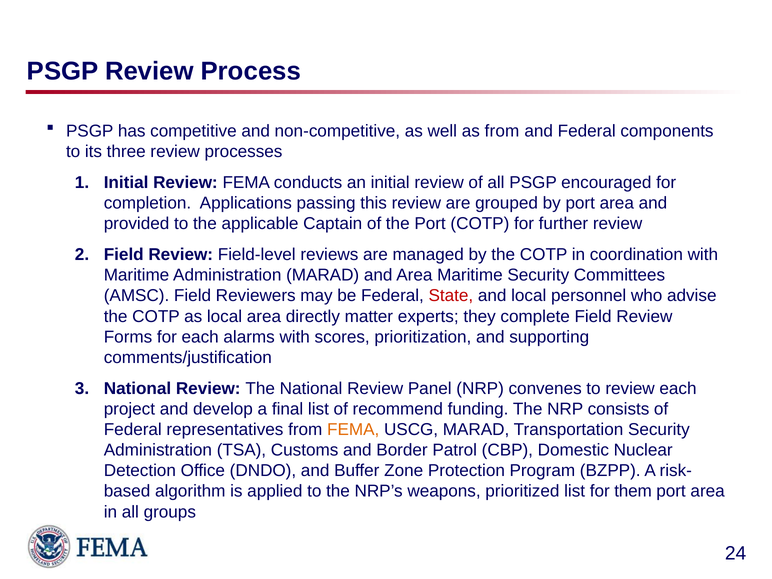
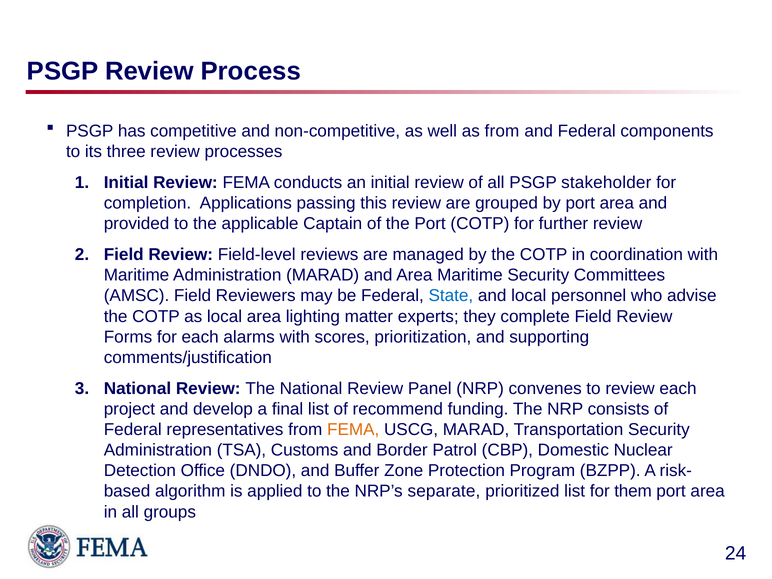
encouraged: encouraged -> stakeholder (606, 183)
State colour: red -> blue (451, 296)
directly: directly -> lighting (313, 316)
weapons: weapons -> separate (444, 491)
